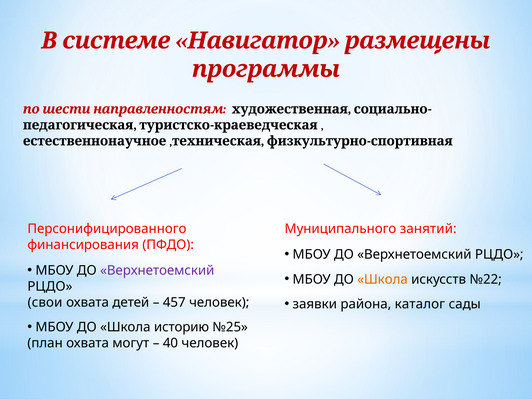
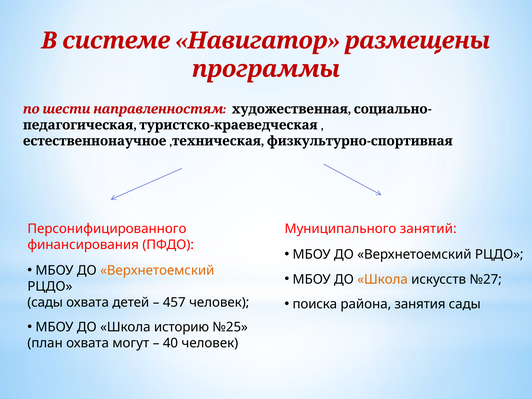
Верхнетоемский colour: purple -> orange (157, 270)
№22: №22 -> №27 (486, 279)
заявки: заявки -> поиска (315, 304)
каталог: каталог -> занятия (420, 304)
свои: свои -> сады (45, 302)
